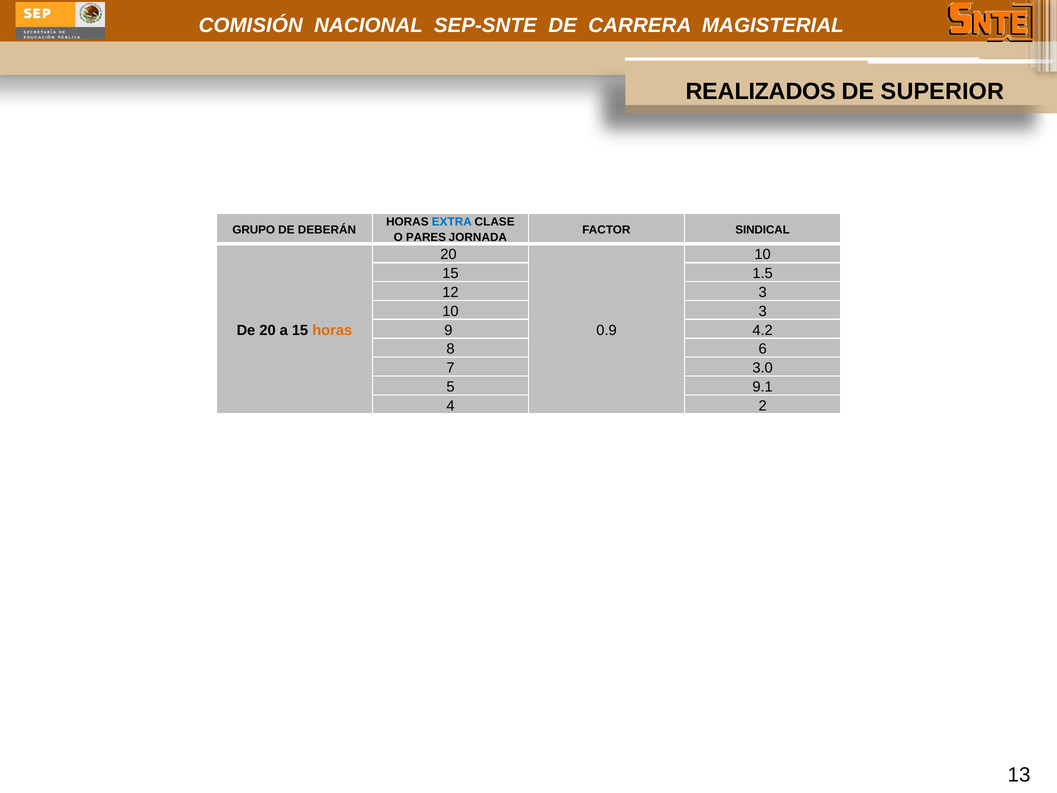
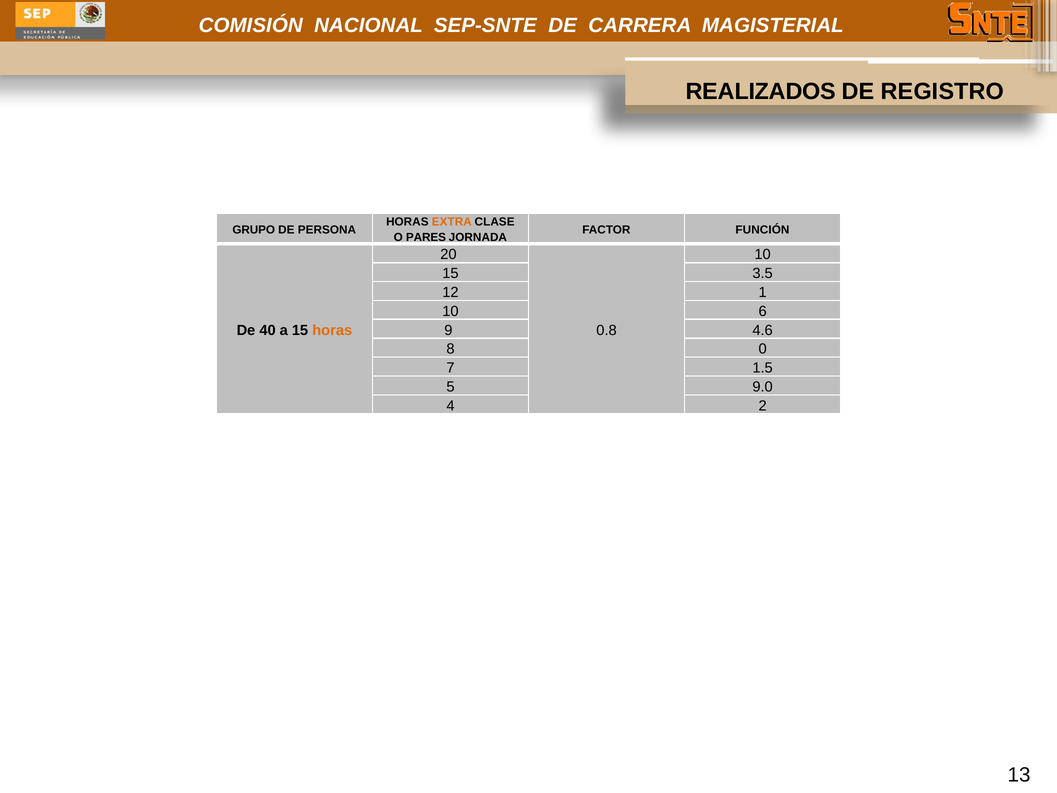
SUPERIOR: SUPERIOR -> REGISTRO (942, 92)
EXTRA colour: blue -> orange (452, 222)
DEBERÁN: DEBERÁN -> PERSONA (327, 230)
SINDICAL: SINDICAL -> FUNCIÓN (762, 230)
1.5: 1.5 -> 3.5 (763, 273)
12 3: 3 -> 1 (763, 292)
10 3: 3 -> 6 (763, 311)
De 20: 20 -> 40 (268, 330)
0.9: 0.9 -> 0.8 (607, 330)
4.2: 4.2 -> 4.6 (763, 330)
6: 6 -> 0 (763, 349)
3.0: 3.0 -> 1.5 (763, 368)
9.1: 9.1 -> 9.0 (763, 387)
